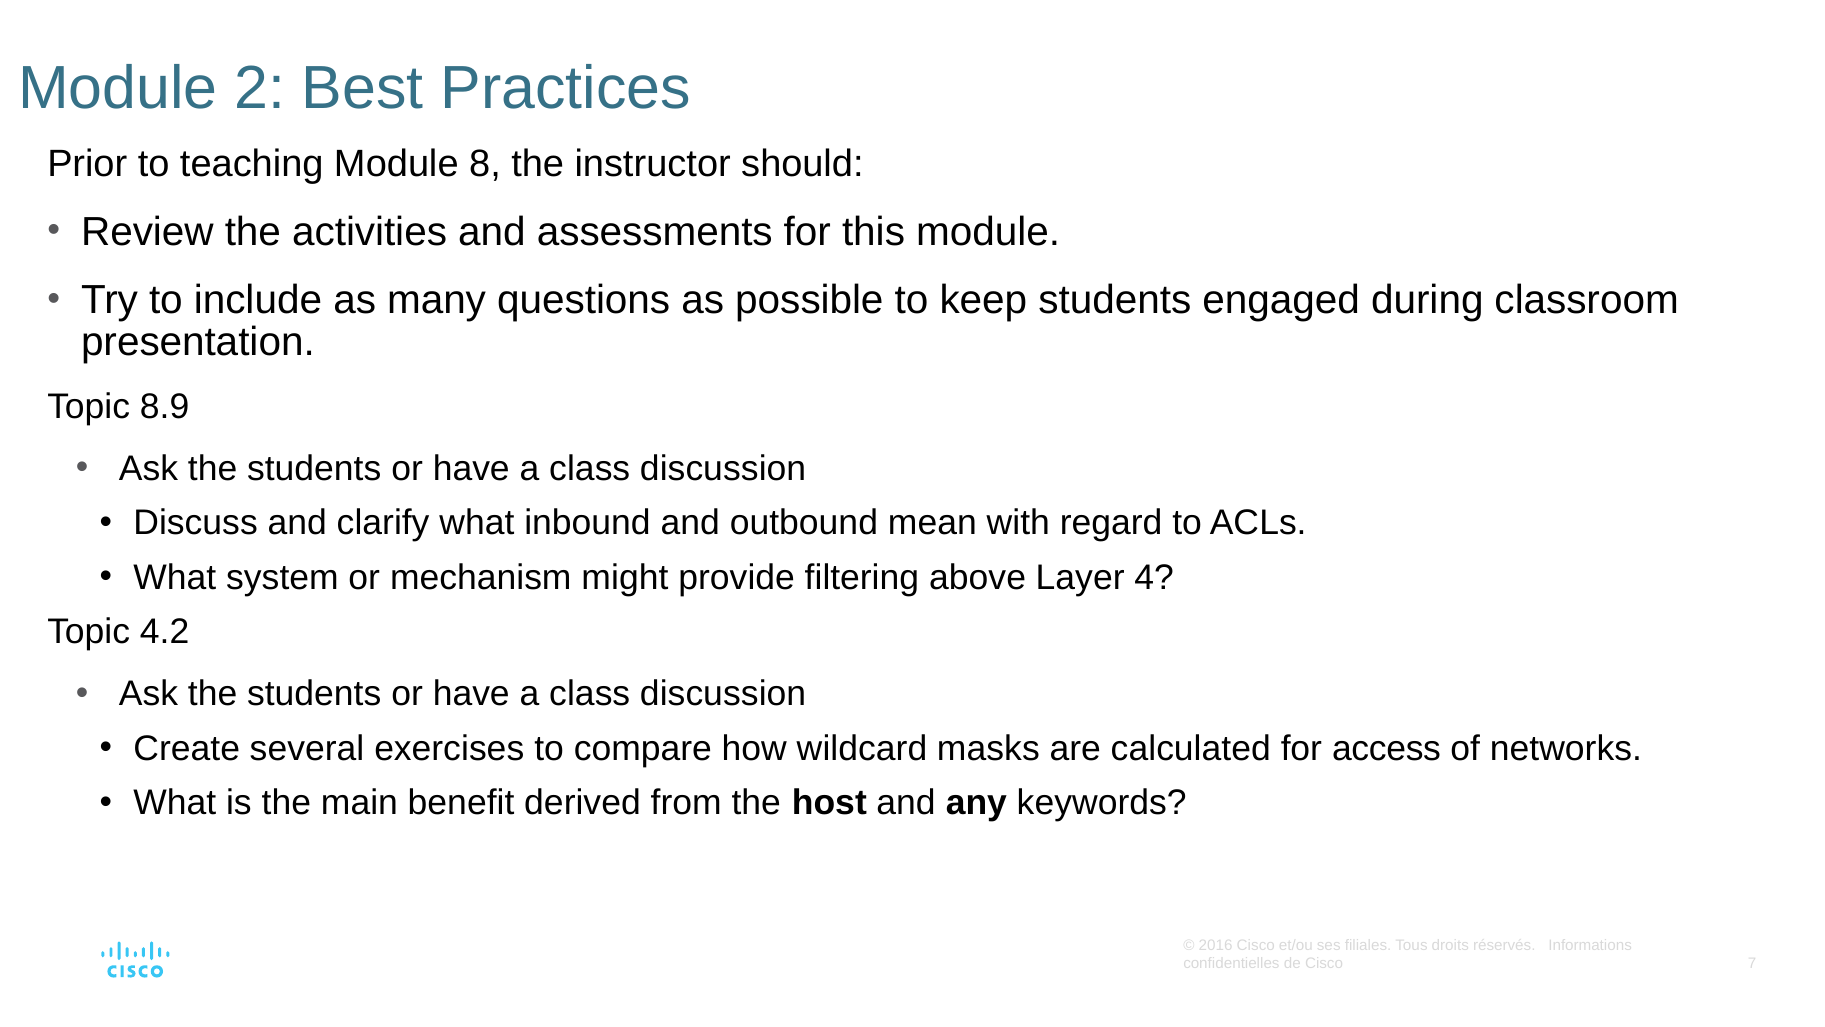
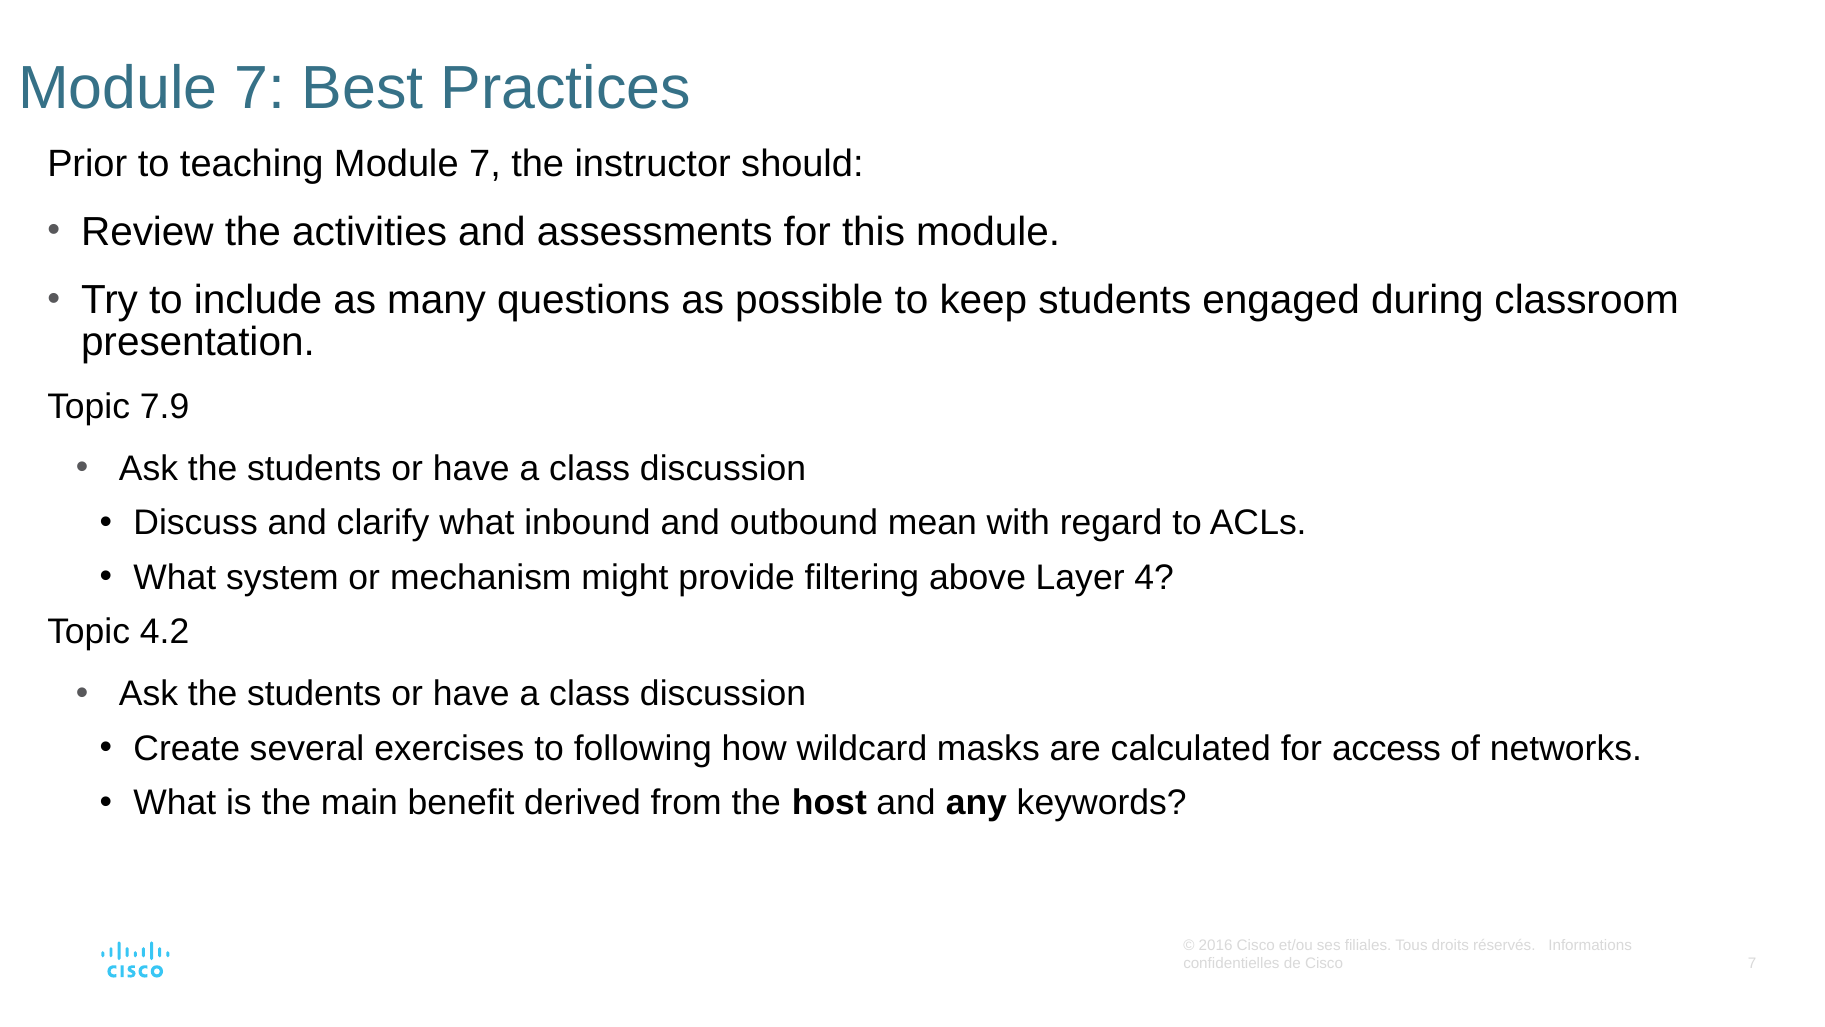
2: 2 -> 7 (260, 88)
teaching Module 8: 8 -> 7 (485, 164)
8.9: 8.9 -> 7.9 (165, 406)
compare: compare -> following (643, 748)
